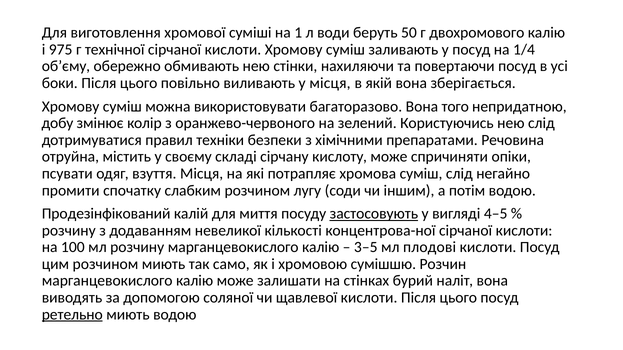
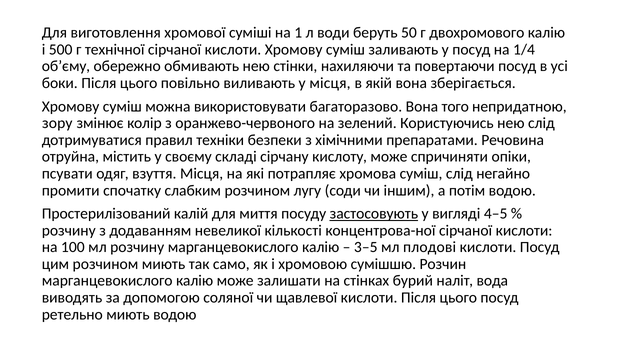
975: 975 -> 500 (61, 50)
добу: добу -> зору (57, 123)
Продезінфікований: Продезінфікований -> Простерилізований (106, 214)
наліт вона: вона -> вода (492, 281)
ретельно underline: present -> none (72, 315)
